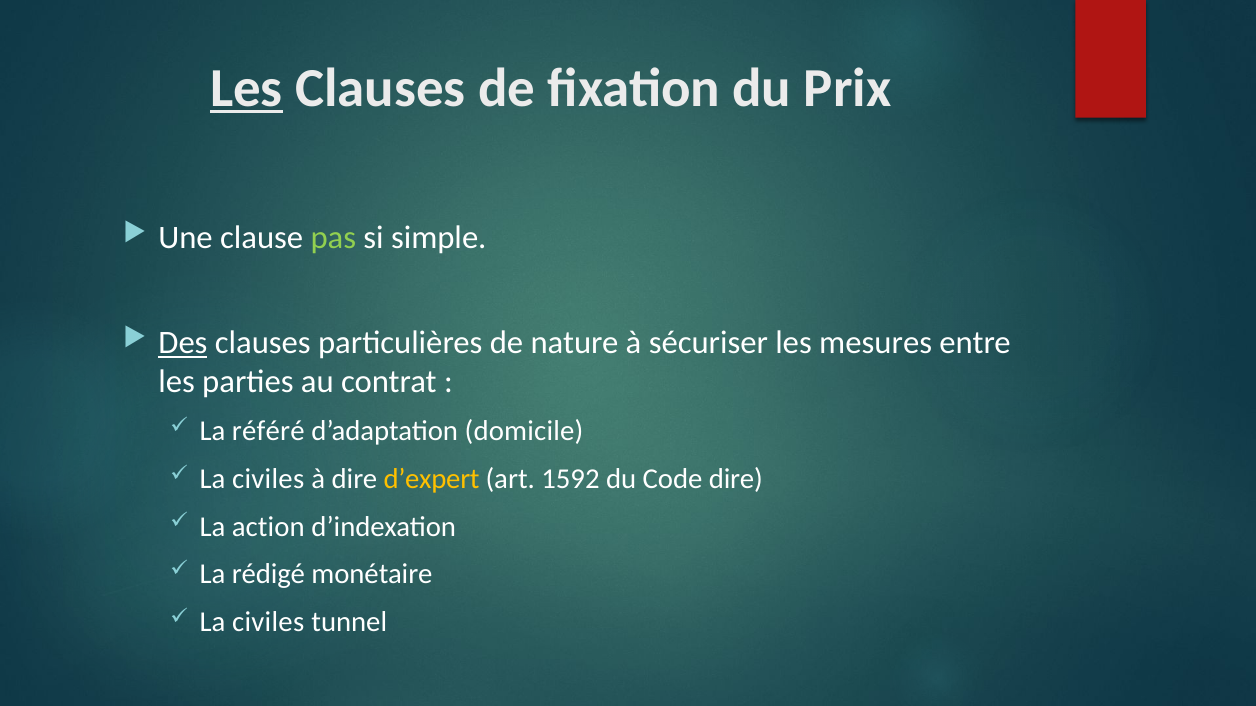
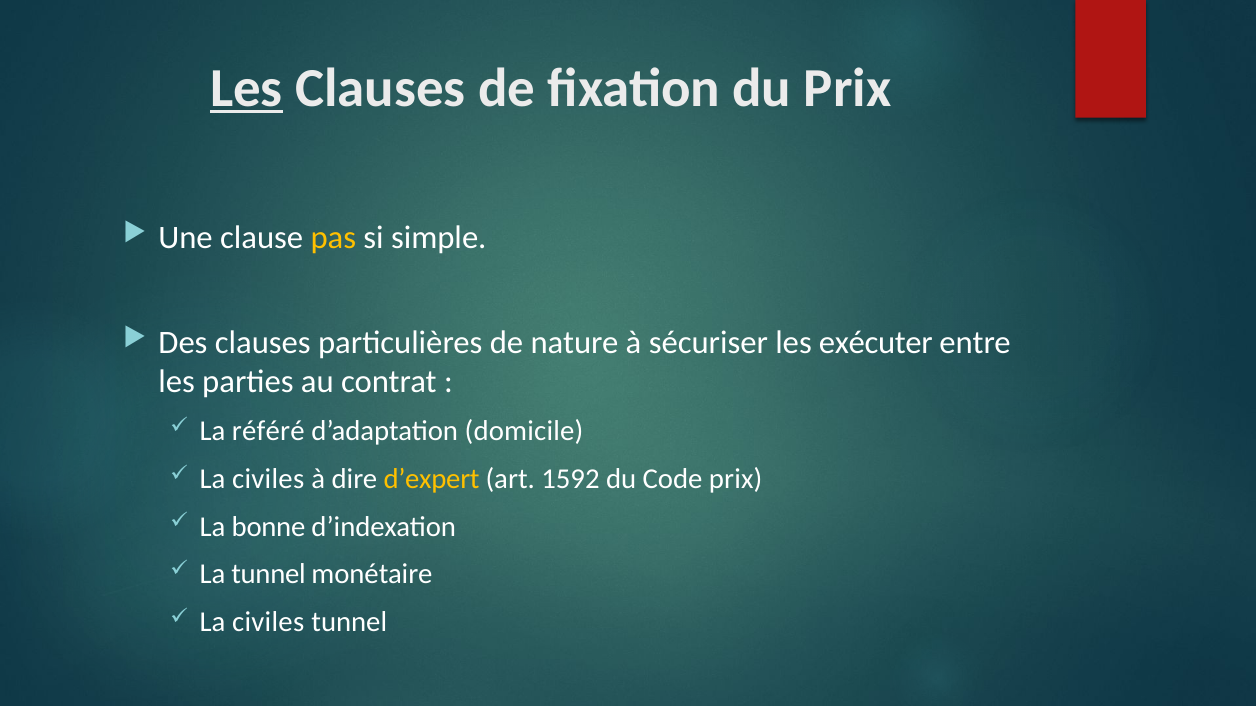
pas colour: light green -> yellow (333, 238)
Des underline: present -> none (183, 343)
mesures: mesures -> exécuter (876, 343)
Code dire: dire -> prix (736, 479)
action: action -> bonne (269, 527)
La rédigé: rédigé -> tunnel (269, 575)
